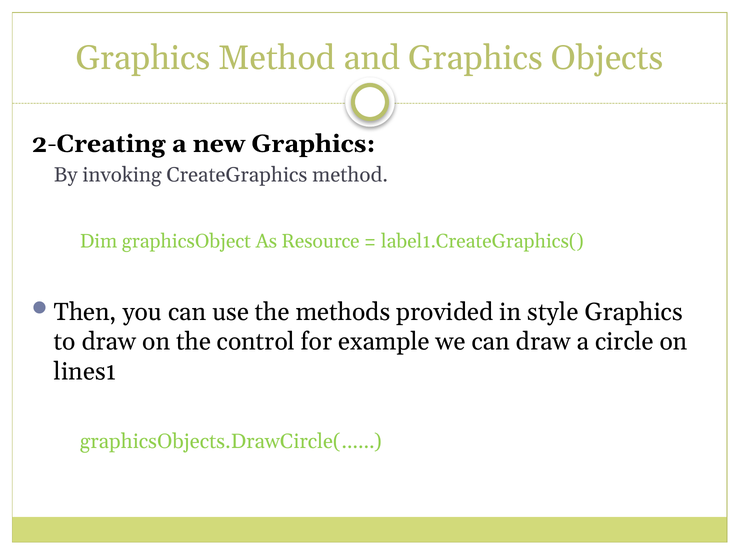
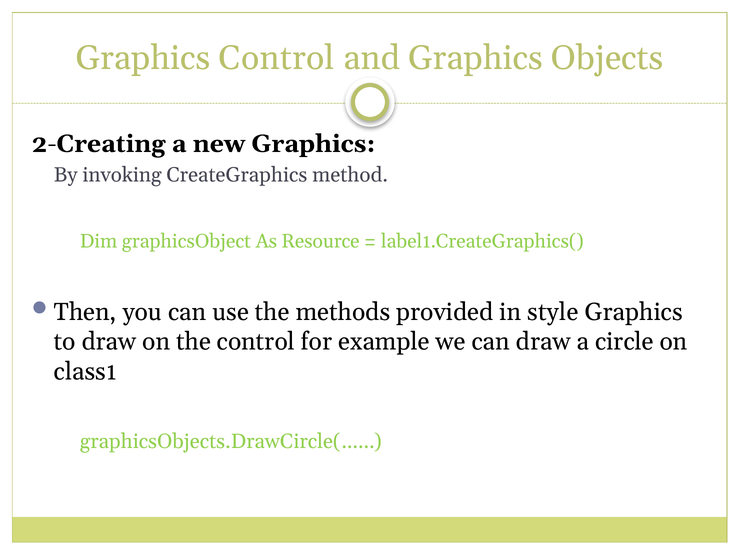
Graphics Method: Method -> Control (277, 58)
lines1: lines1 -> class1 (85, 371)
